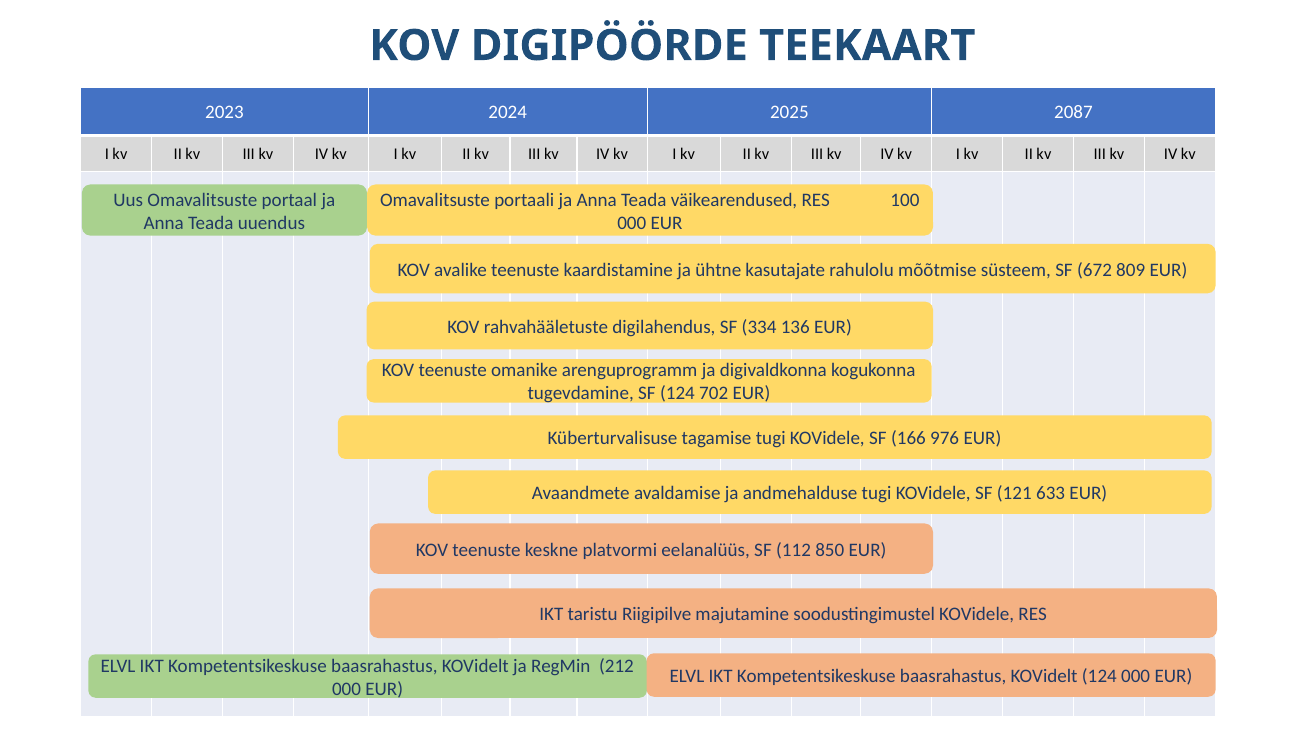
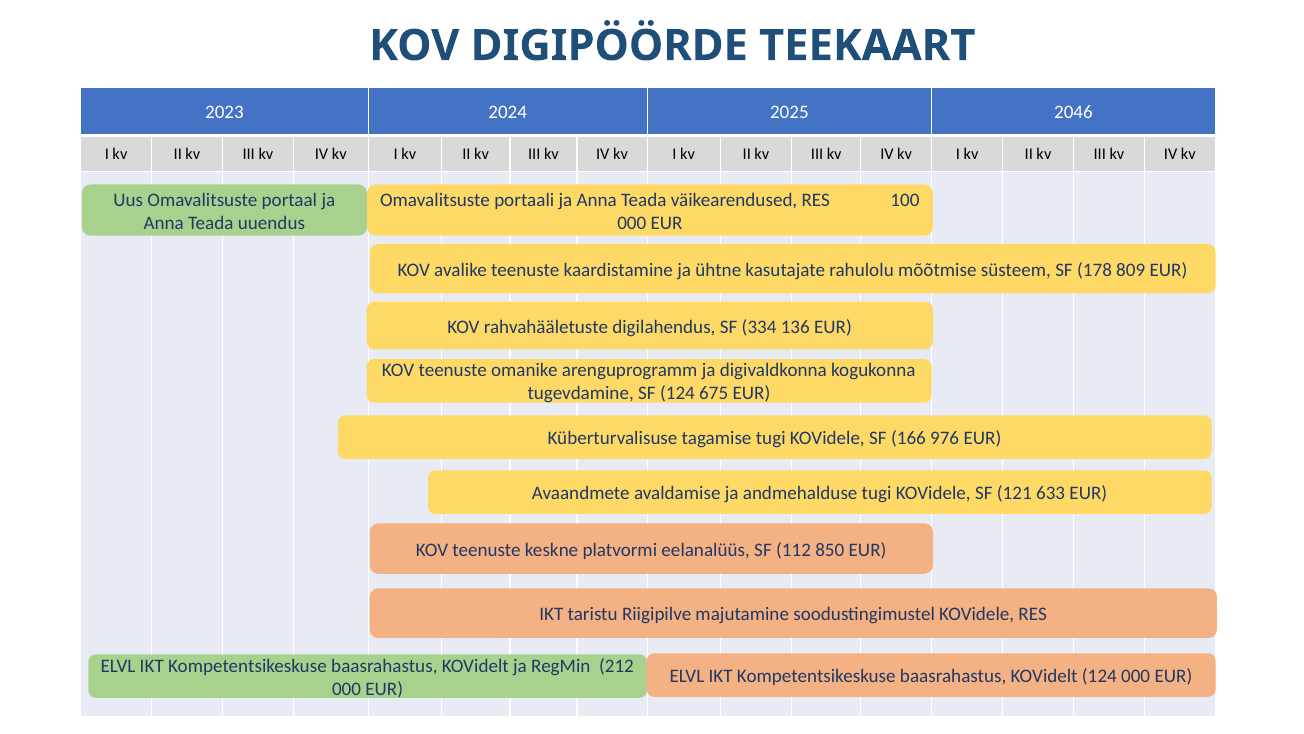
2087: 2087 -> 2046 (1073, 112)
672: 672 -> 178 (1095, 270)
702: 702 -> 675 (714, 393)
